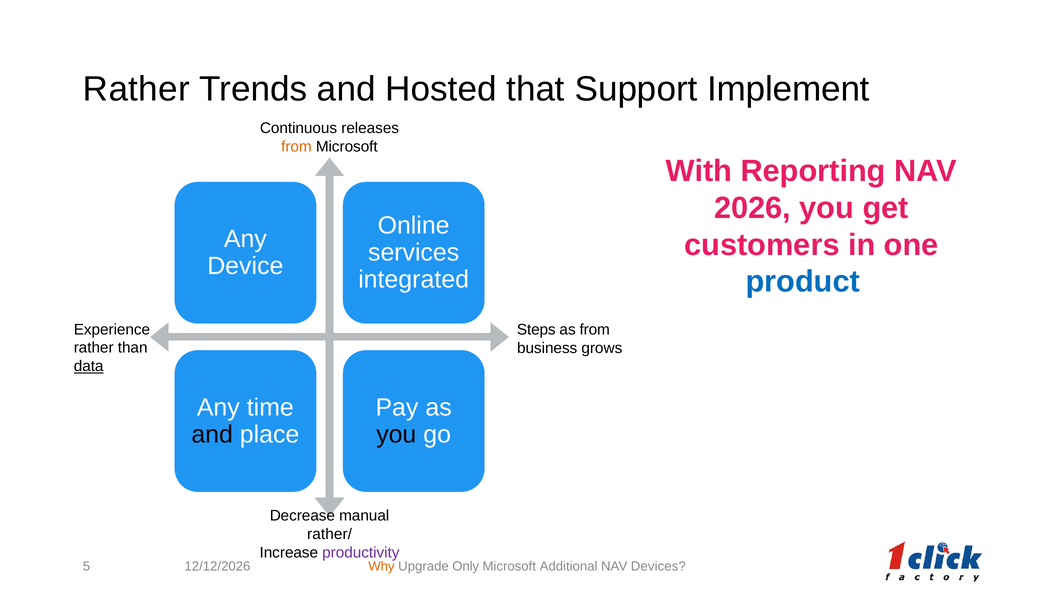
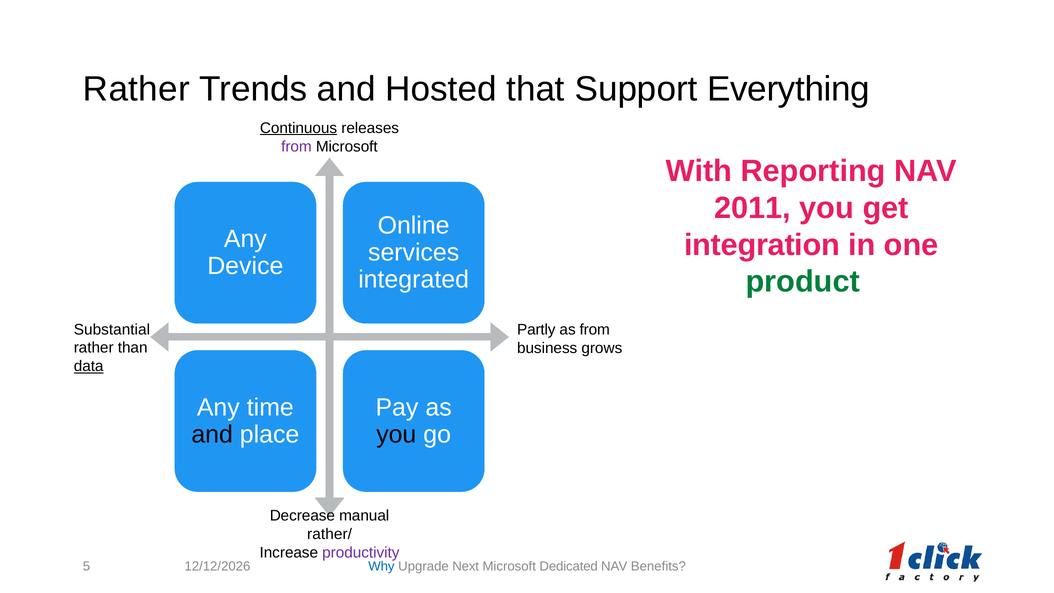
Implement: Implement -> Everything (789, 89)
Continuous underline: none -> present (299, 128)
from colour: orange -> purple (296, 146)
2026: 2026 -> 2011 (753, 208)
customers: customers -> integration (762, 245)
product colour: blue -> green (803, 282)
Experience: Experience -> Substantial (112, 329)
Steps: Steps -> Partly (536, 330)
Why colour: orange -> blue (381, 566)
Only: Only -> Next (466, 566)
Additional: Additional -> Dedicated (569, 566)
Devices: Devices -> Benefits (658, 566)
